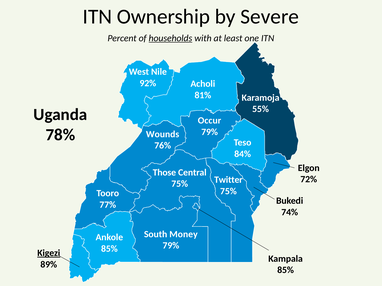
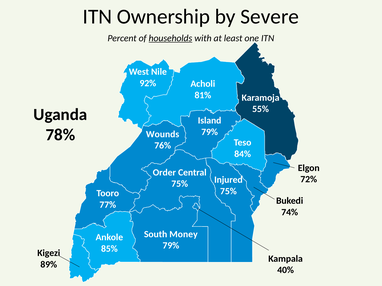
Occur: Occur -> Island (210, 121)
Those: Those -> Order (164, 173)
Twitter: Twitter -> Injured (228, 180)
Kigezi underline: present -> none (49, 253)
85%: 85% -> 40% (286, 271)
